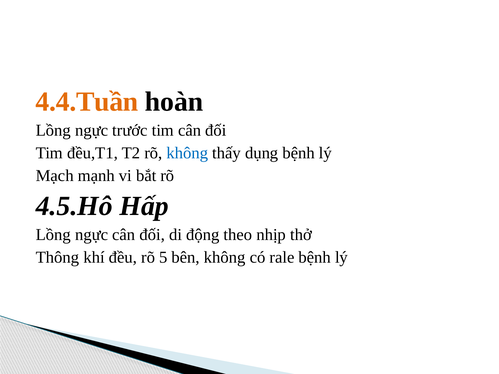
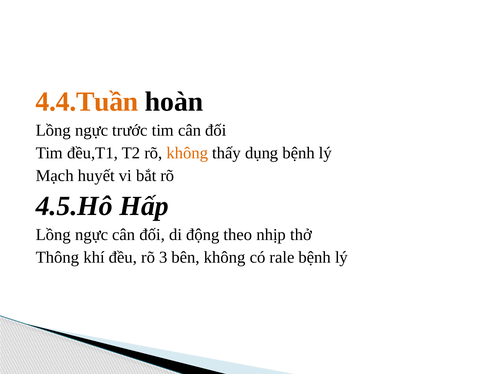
không colour: blue -> orange (187, 153)
mạnh: mạnh -> huyết (96, 176)
5: 5 -> 3 (163, 257)
